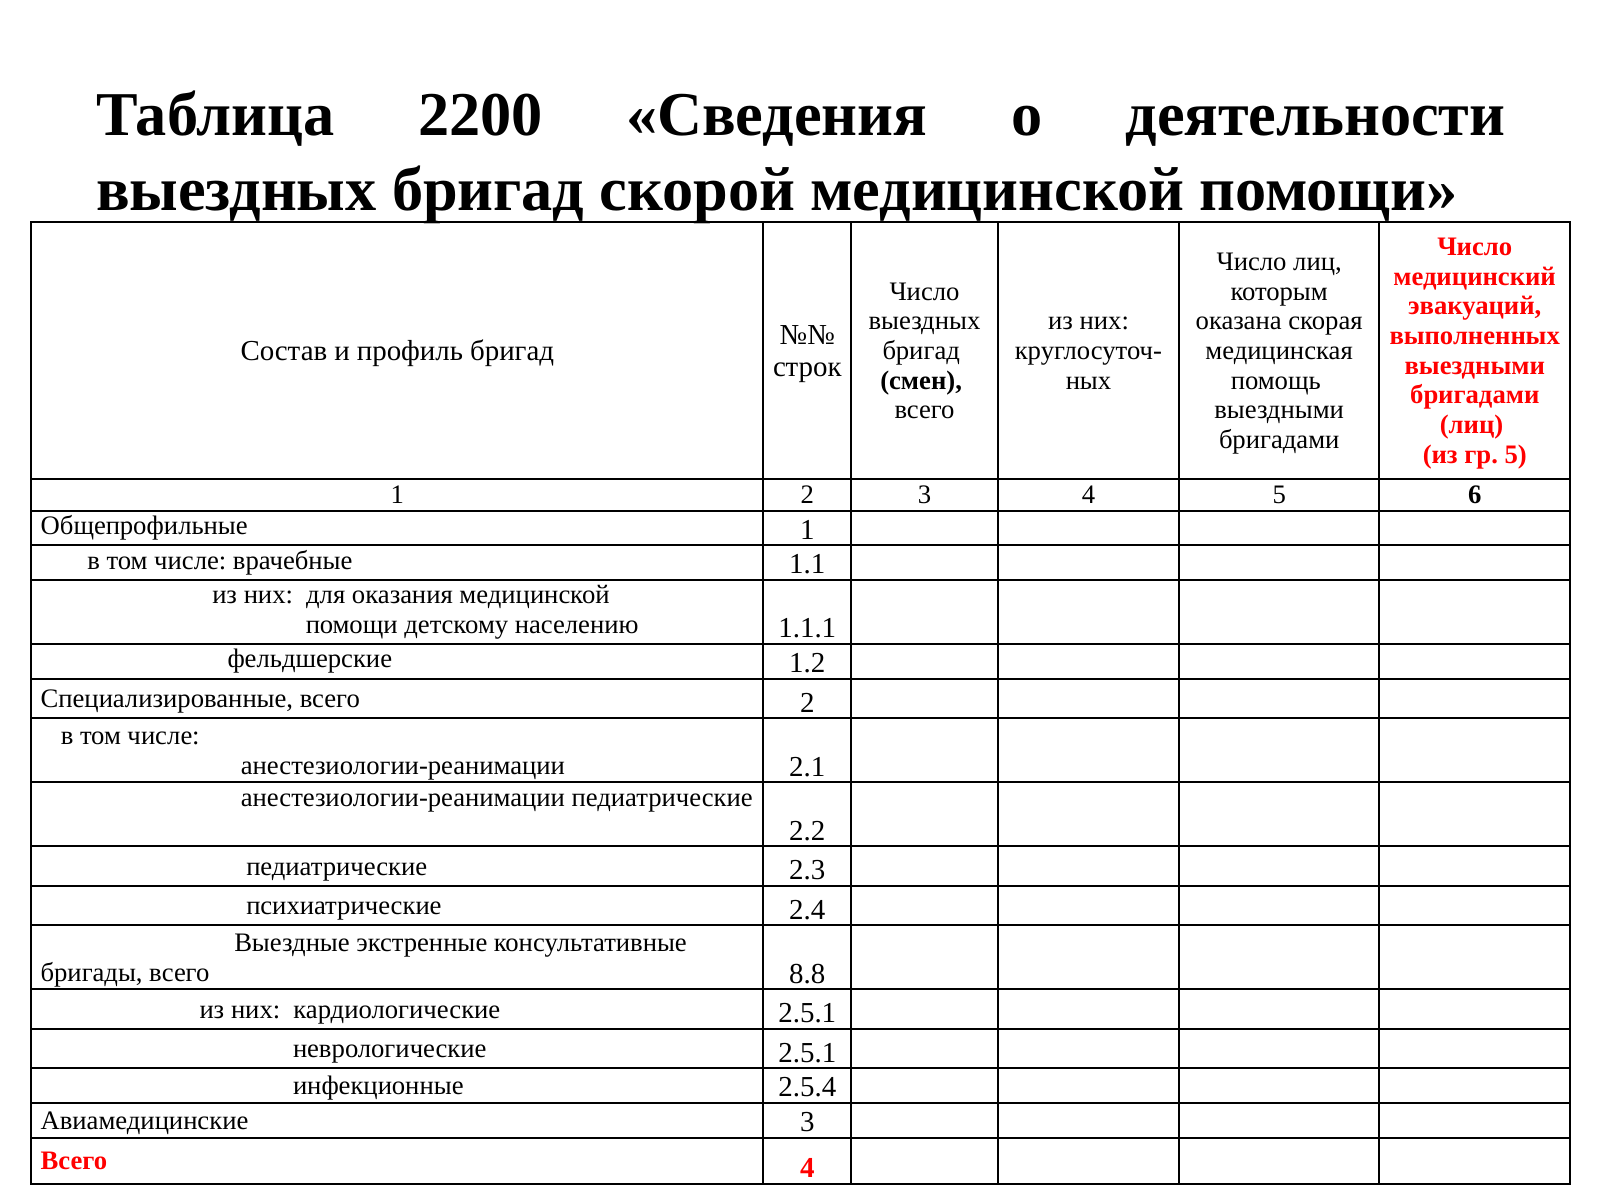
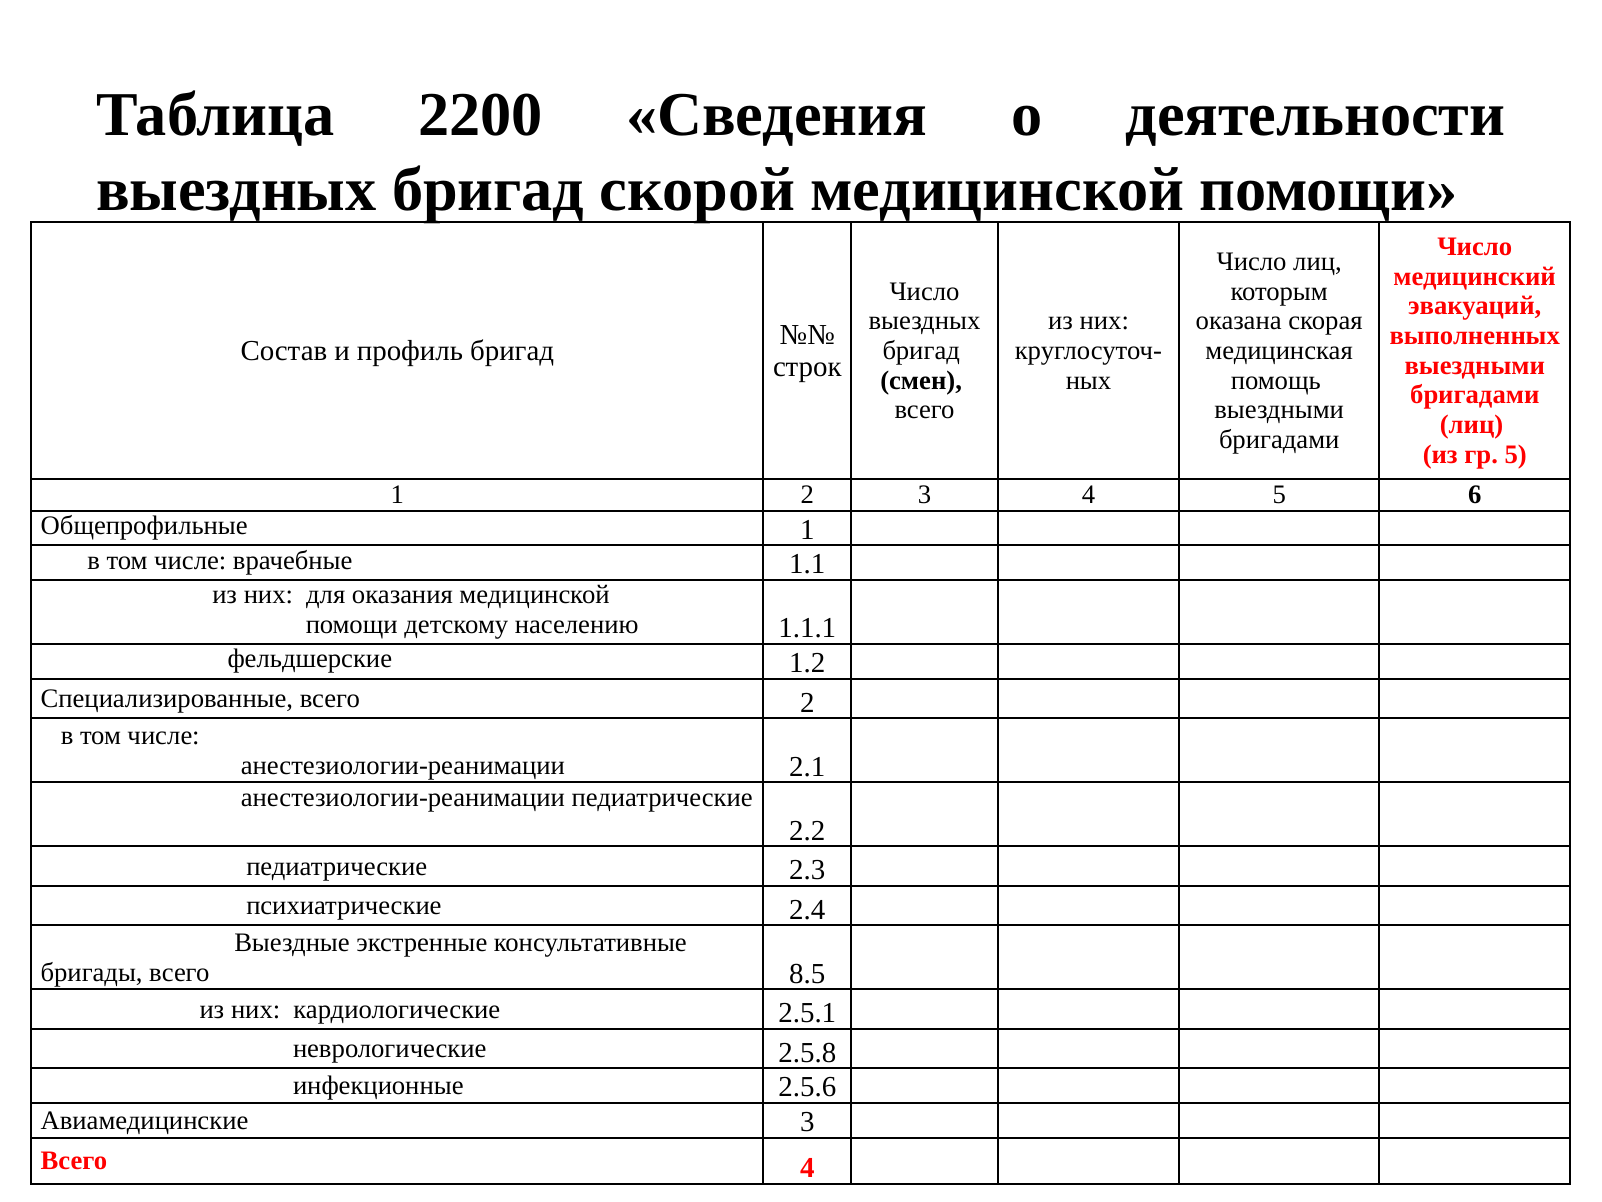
8.8: 8.8 -> 8.5 (807, 973)
неврологические 2.5.1: 2.5.1 -> 2.5.8 (807, 1052)
2.5.4: 2.5.4 -> 2.5.6 (807, 1087)
